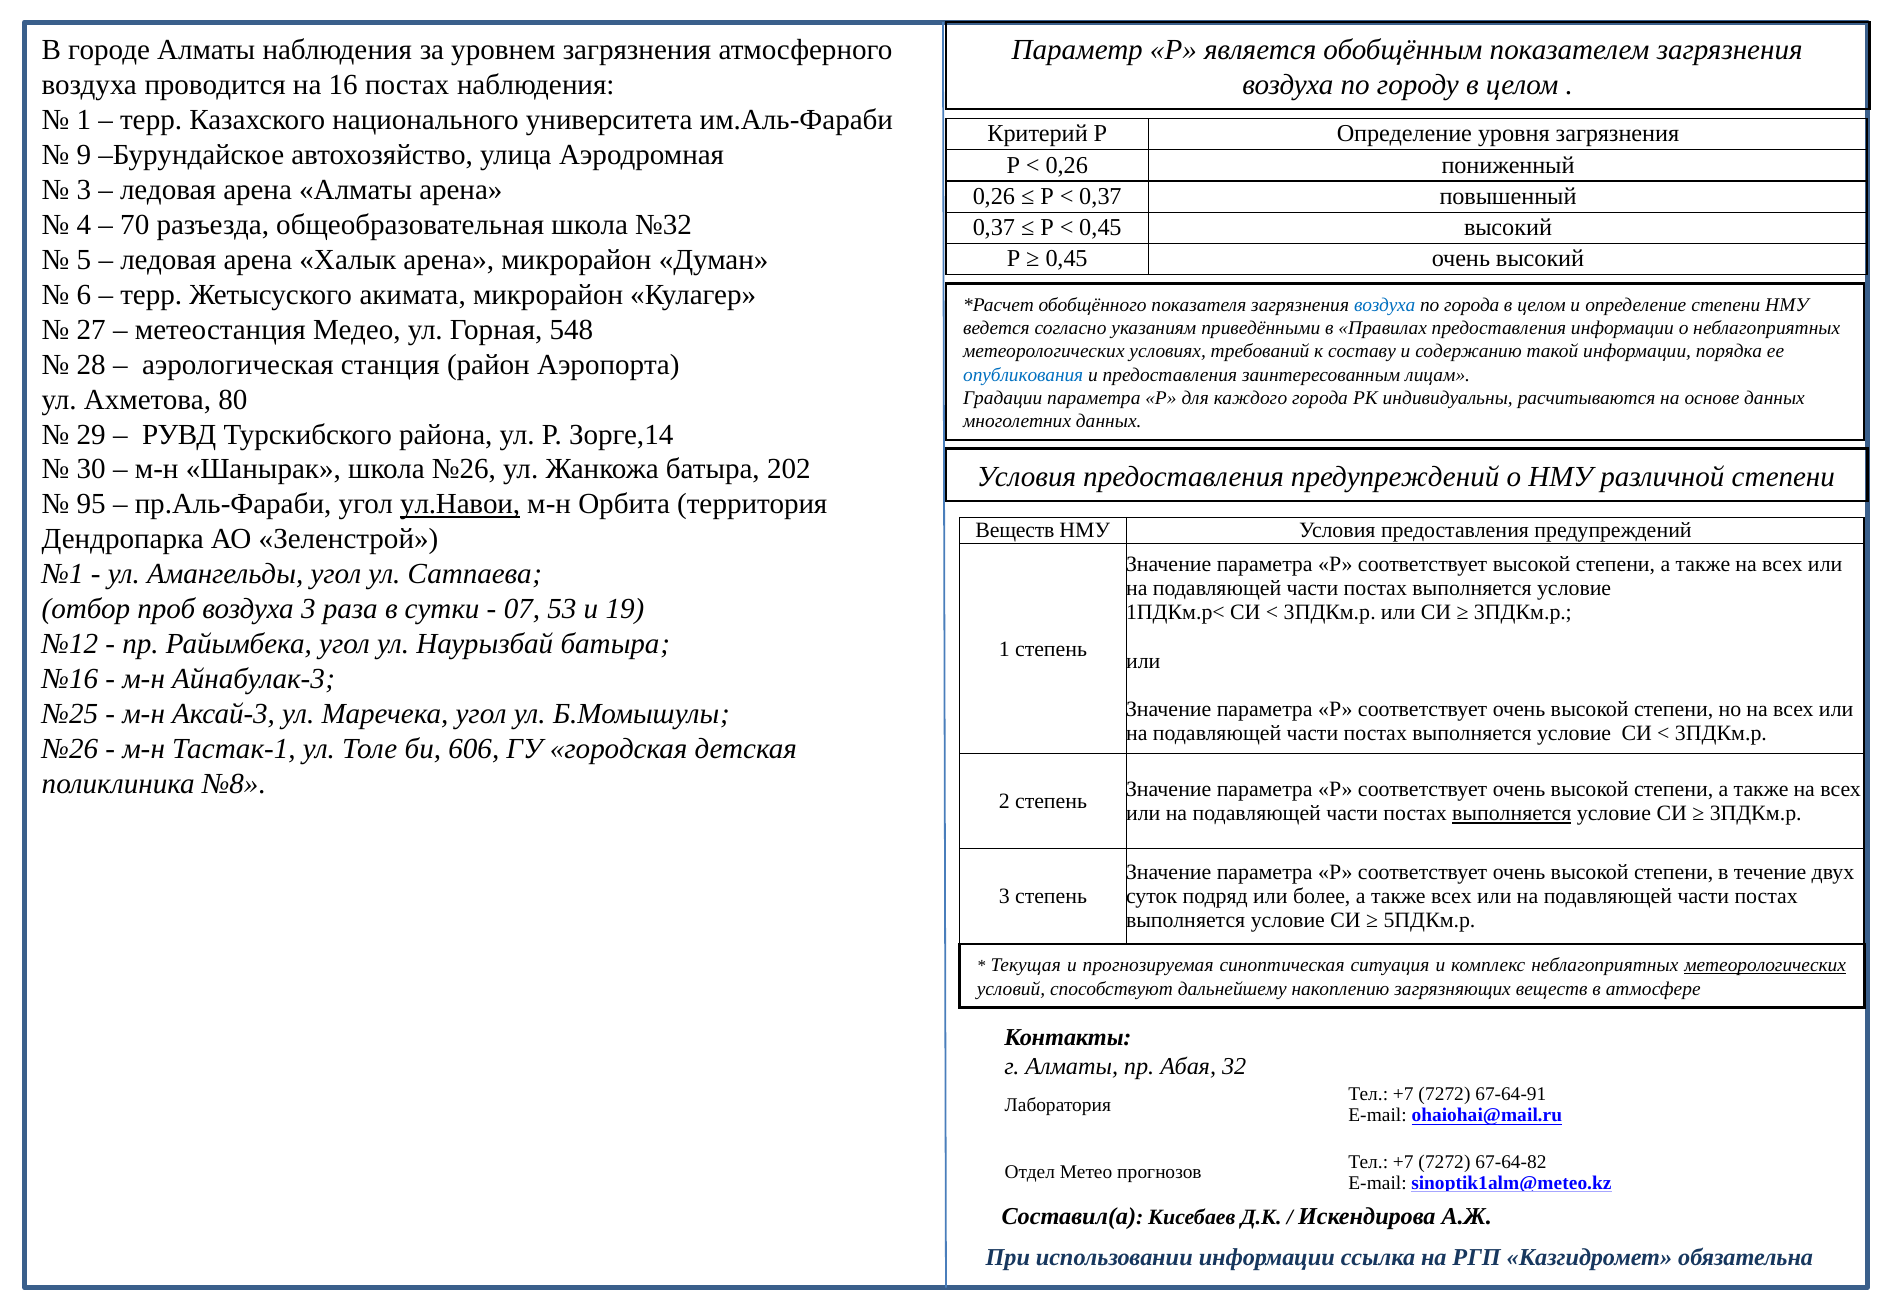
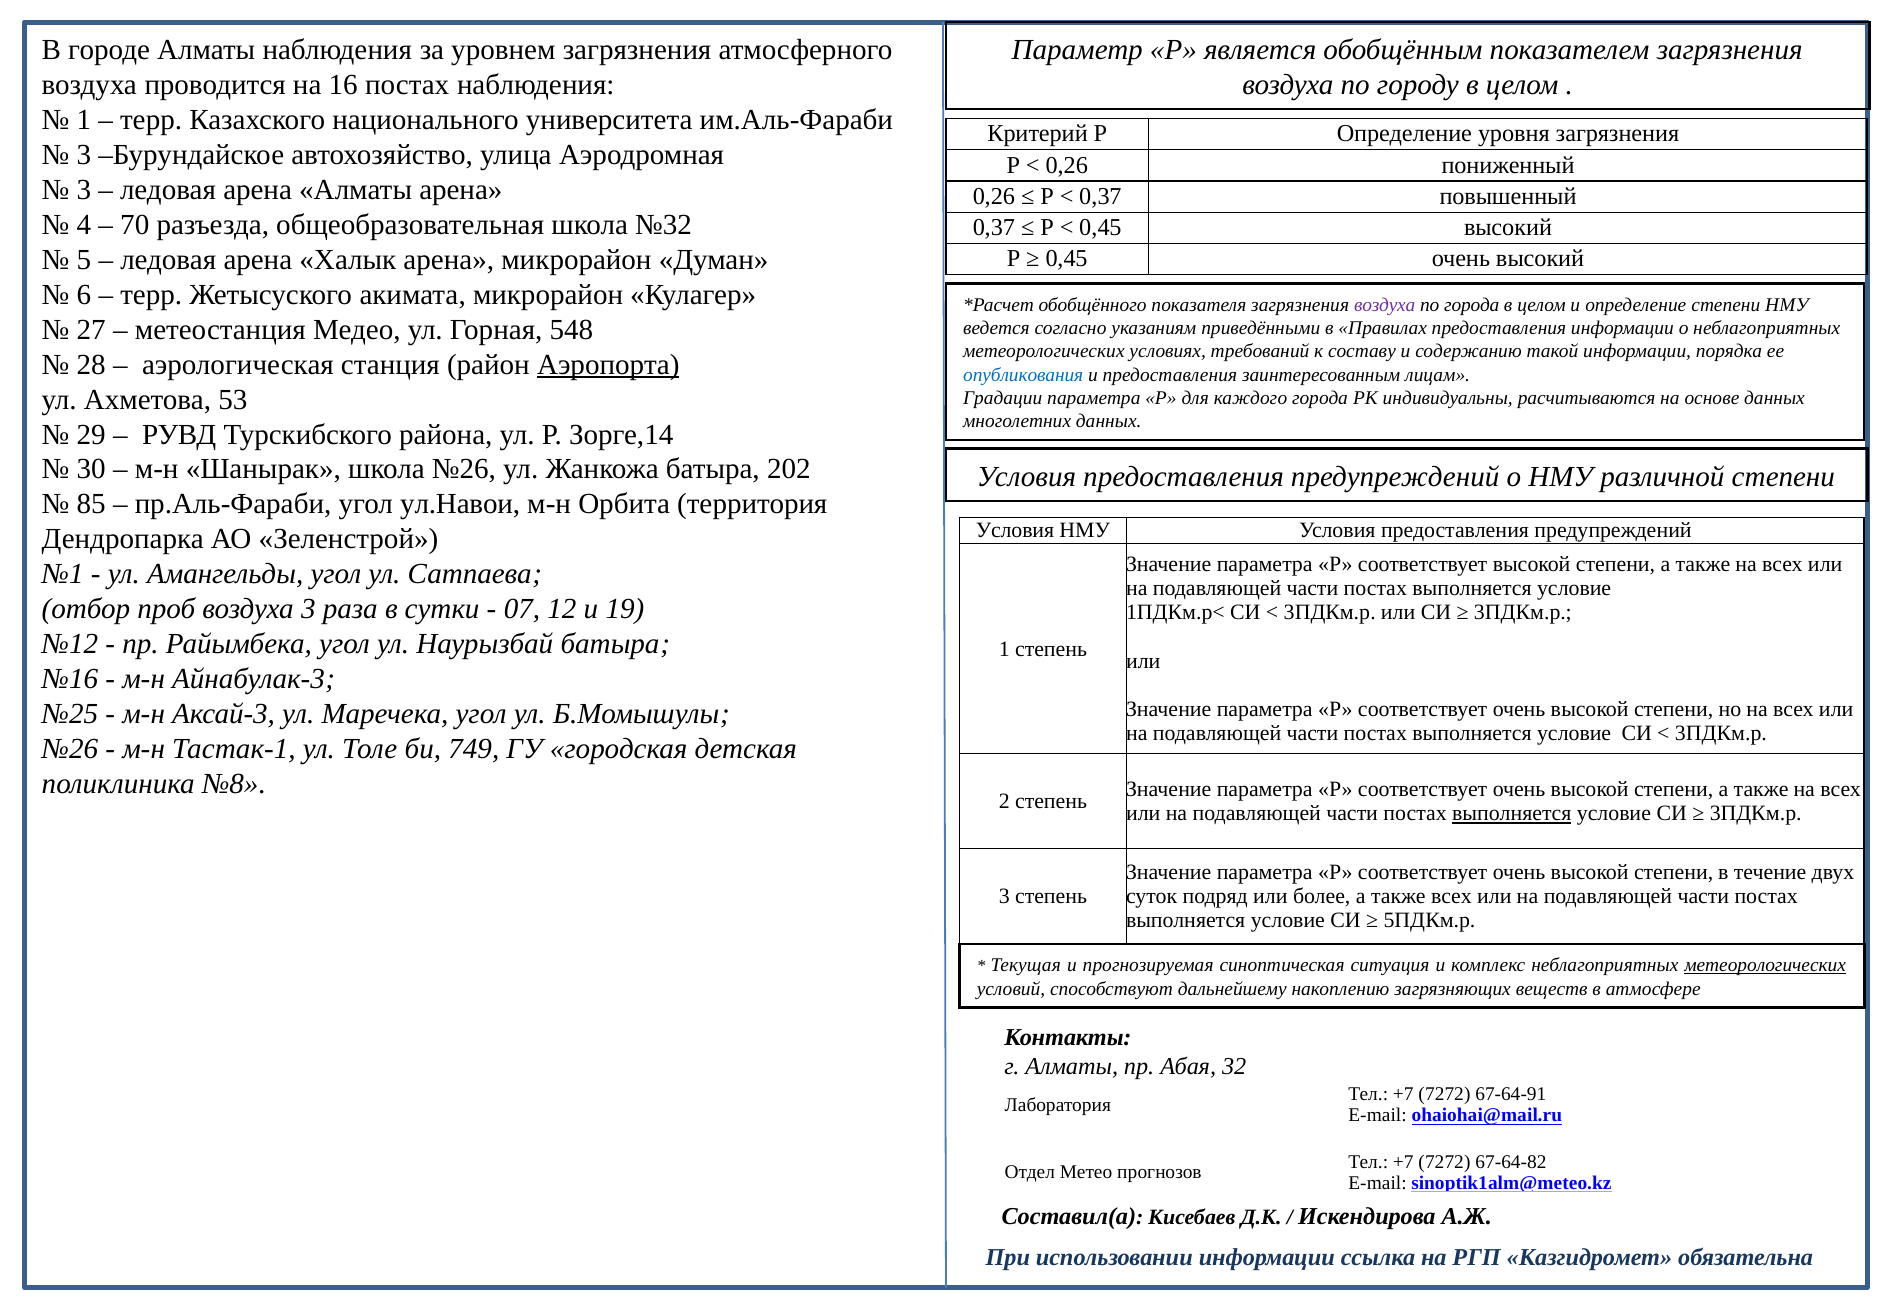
9: 9 -> 3 (84, 155)
воздуха colour: blue -> purple (1385, 305)
Аэропорта underline: none -> present (608, 365)
80: 80 -> 53 (233, 399)
95: 95 -> 85 (91, 504)
ул.Навои underline: present -> none (460, 504)
Веществ: Веществ -> Условия (1015, 531)
53: 53 -> 12 (562, 609)
606: 606 -> 749 (474, 749)
